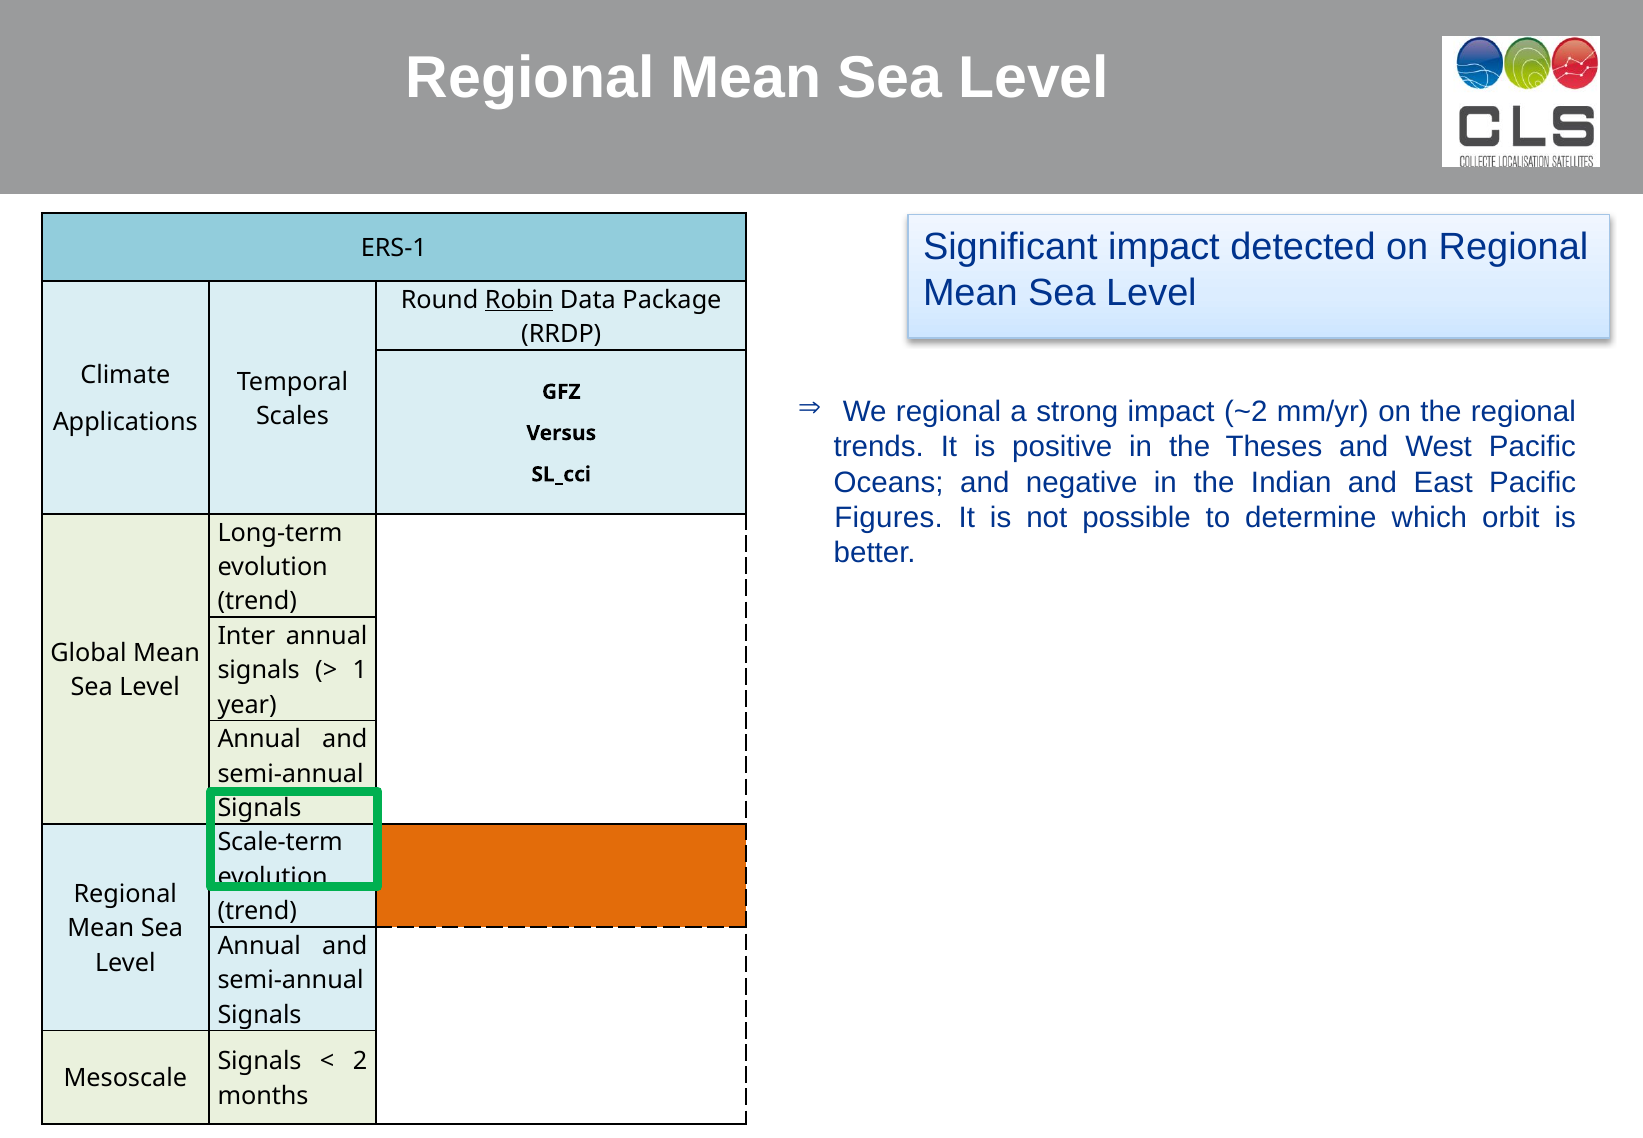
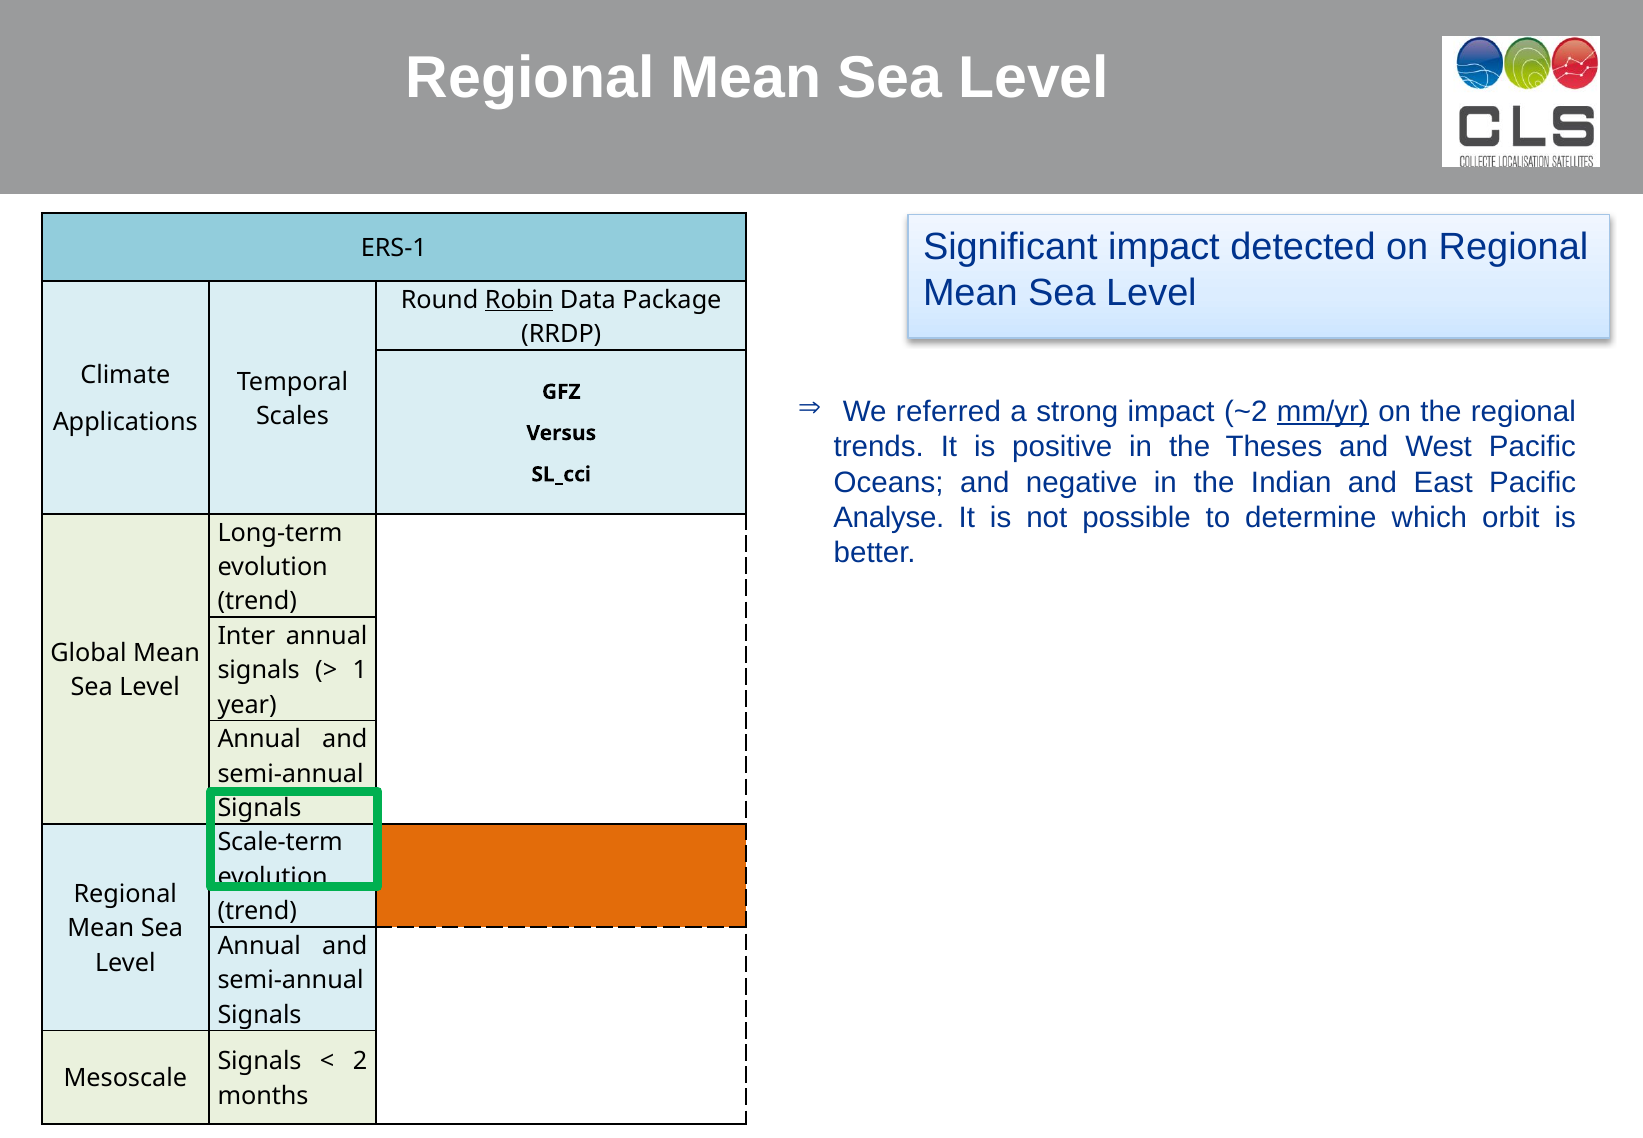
We regional: regional -> referred (948, 411)
mm/yr underline: none -> present (1323, 411)
Figures: Figures -> Analyse (889, 517)
